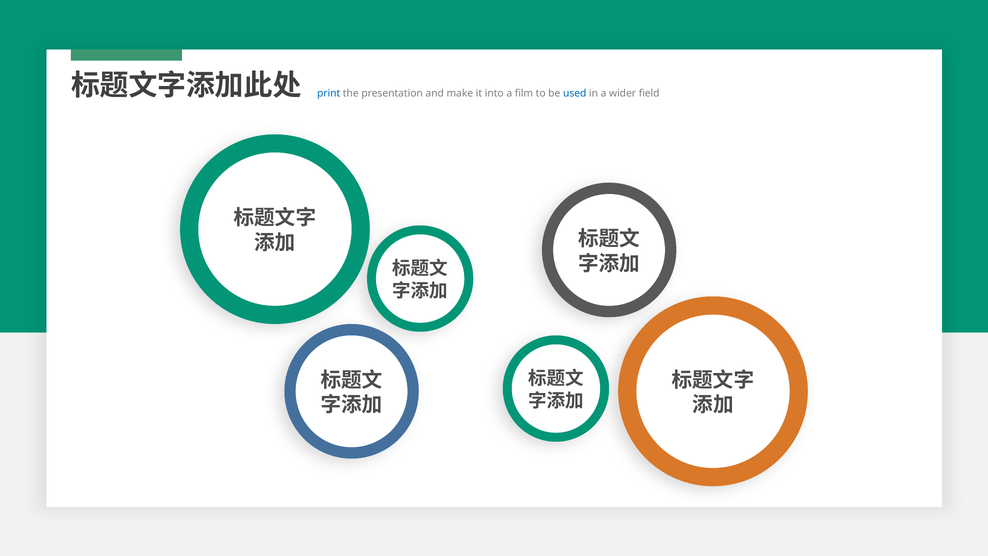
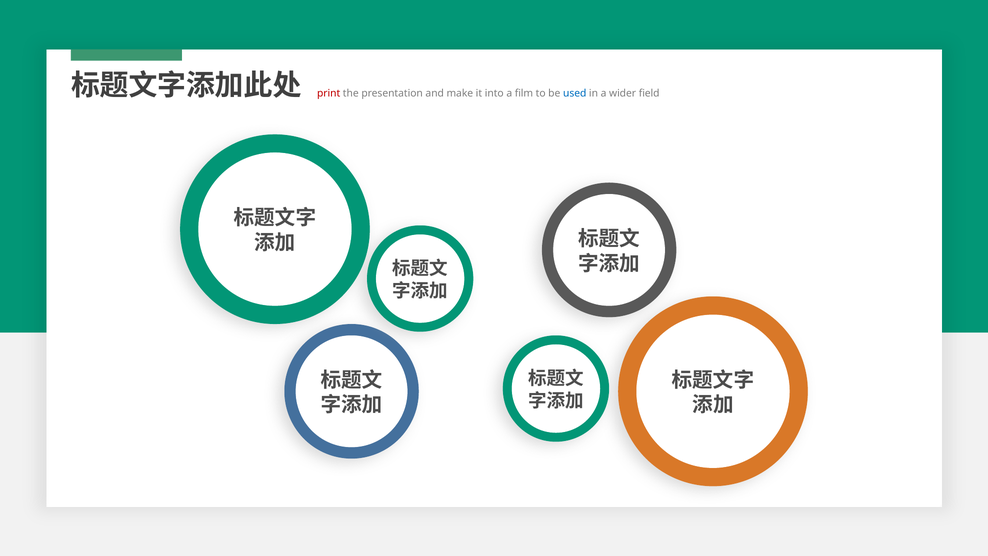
print colour: blue -> red (329, 93)
